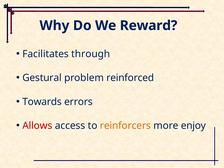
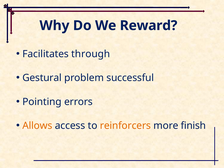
reinforced: reinforced -> successful (130, 78)
Towards: Towards -> Pointing (42, 102)
Allows colour: red -> orange (37, 126)
enjoy: enjoy -> finish (193, 126)
